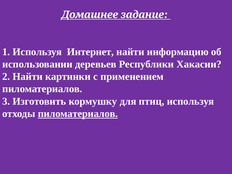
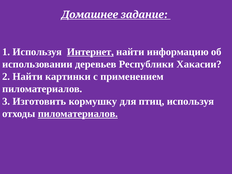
Интернет underline: none -> present (90, 52)
